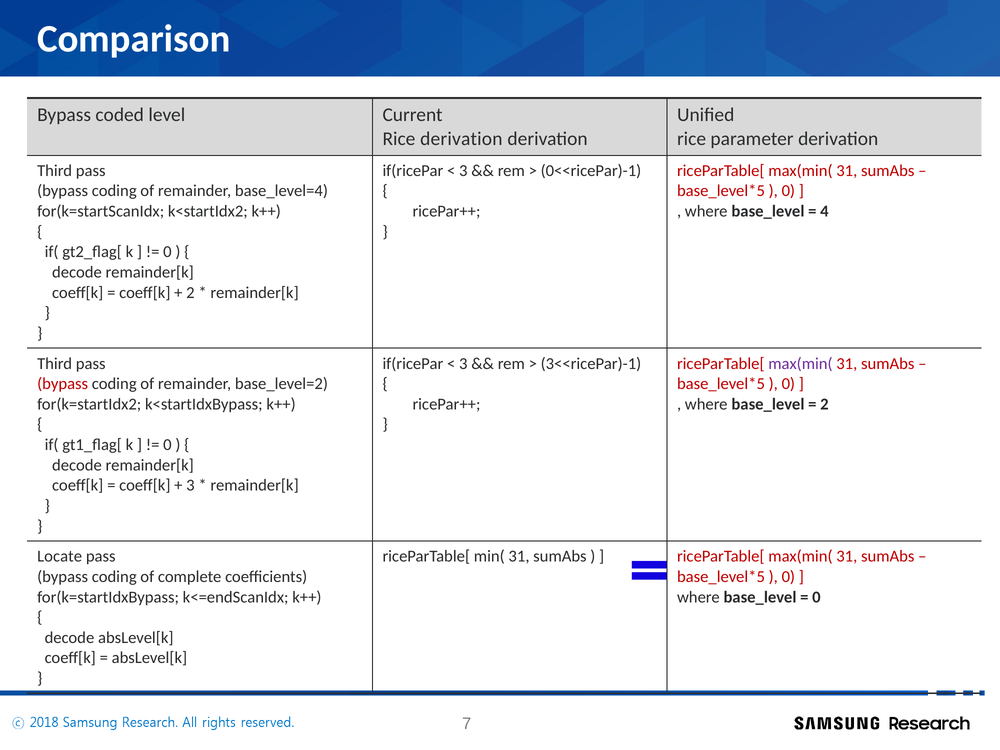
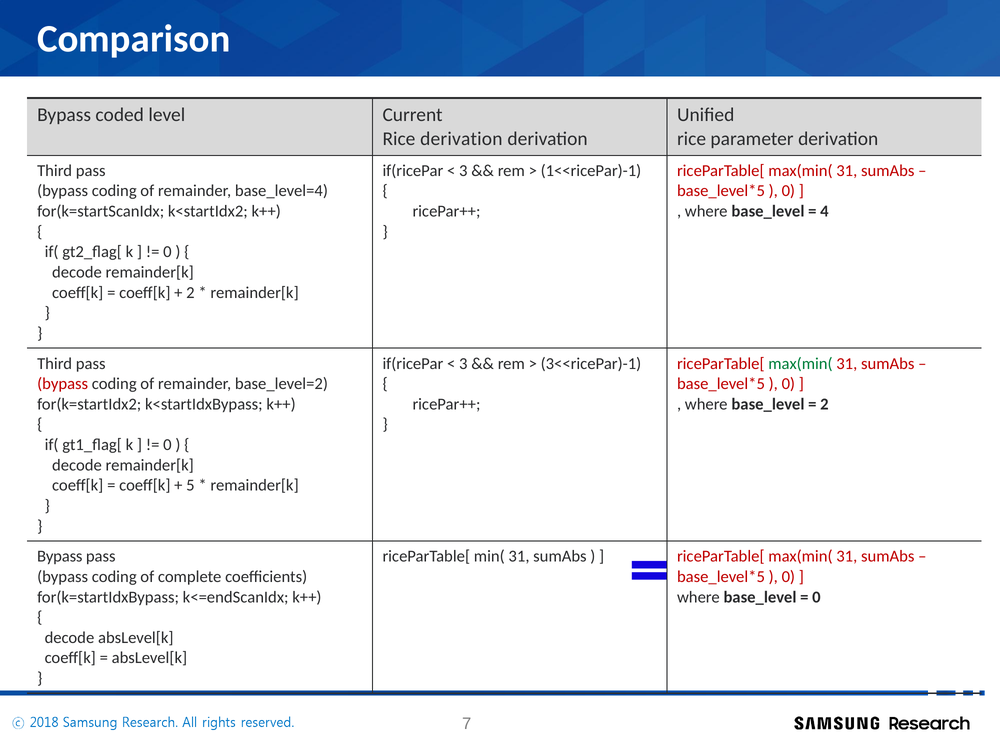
0<<ricePar)-1: 0<<ricePar)-1 -> 1<<ricePar)-1 (591, 171)
max(min( colour: purple -> green (800, 364)
3: 3 -> 5 (190, 485)
Locate: Locate -> Bypass (60, 556)
